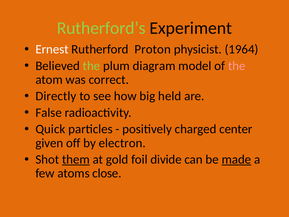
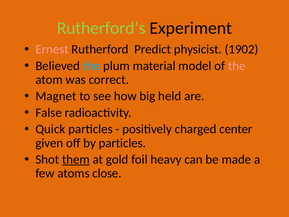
Ernest colour: white -> pink (52, 49)
Proton: Proton -> Predict (153, 49)
1964: 1964 -> 1902 (242, 49)
the colour: light green -> light blue (91, 66)
diagram: diagram -> material (154, 66)
Directly: Directly -> Magnet (56, 96)
by electron: electron -> particles (122, 143)
divide: divide -> heavy (166, 159)
made underline: present -> none (236, 159)
